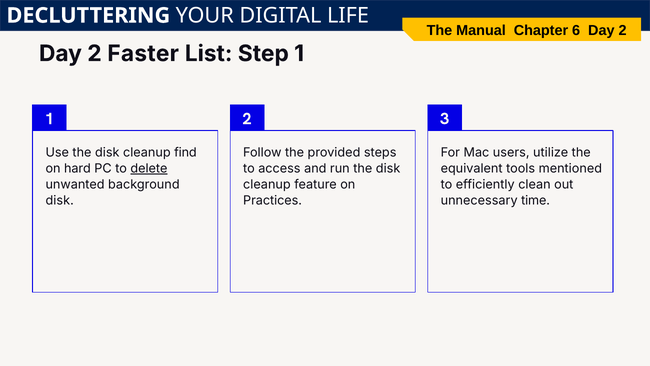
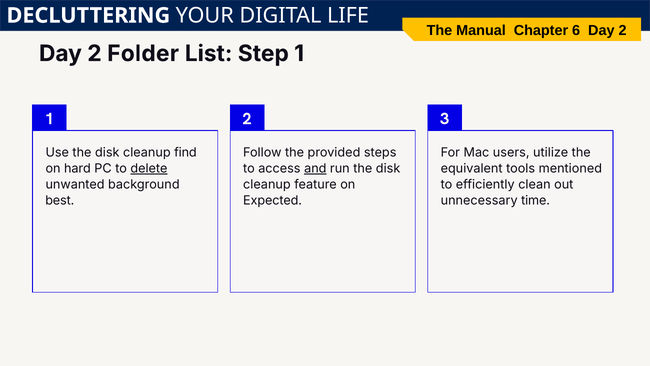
Faster: Faster -> Folder (143, 54)
and underline: none -> present (315, 169)
disk: disk -> best (60, 200)
Practices: Practices -> Expected (273, 200)
